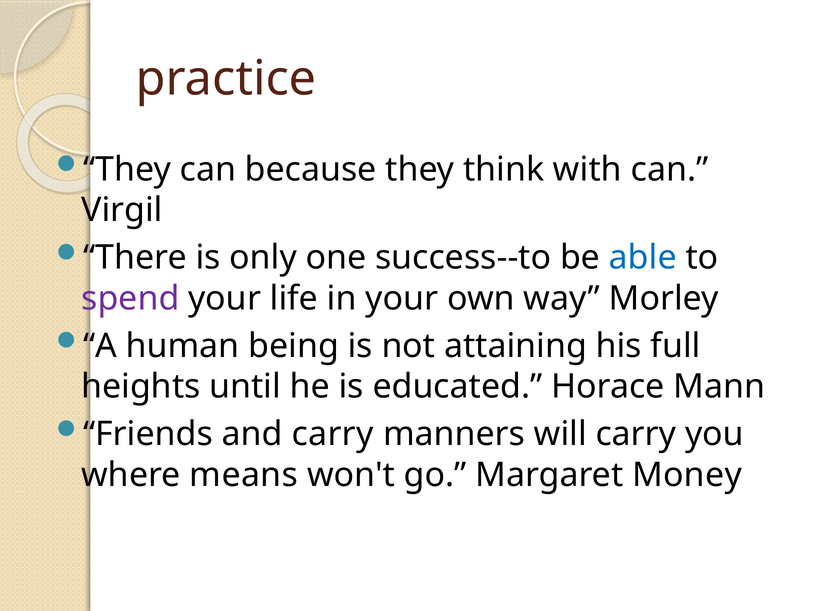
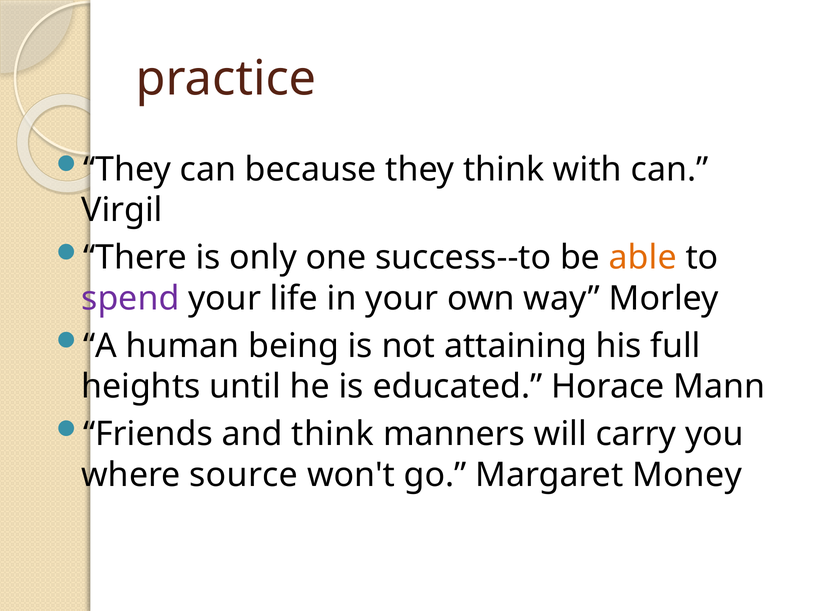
able colour: blue -> orange (643, 258)
and carry: carry -> think (333, 434)
means: means -> source (244, 475)
